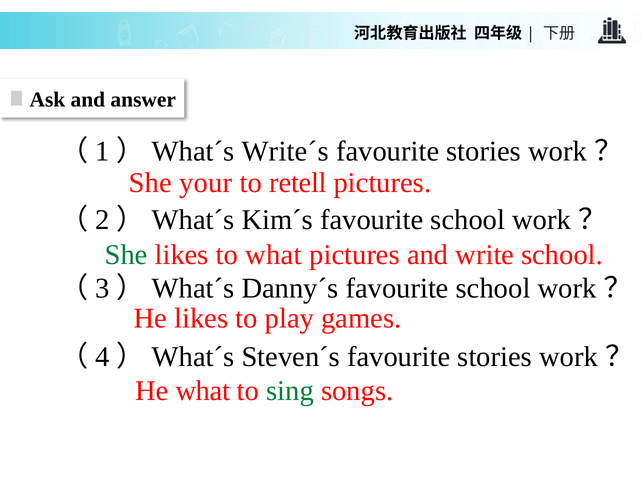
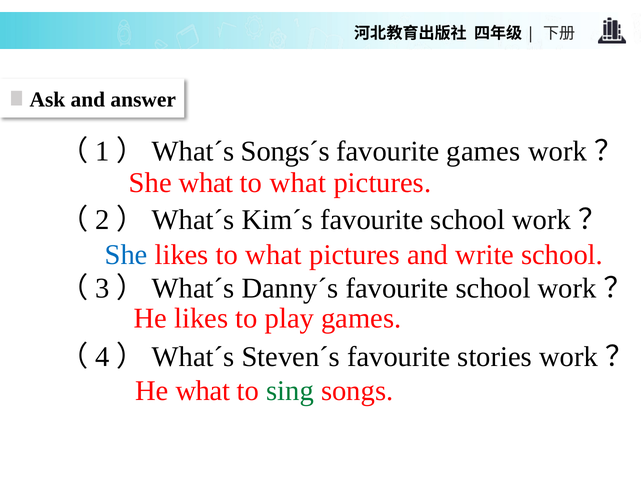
Write´s: Write´s -> Songs´s (285, 151)
stories: stories -> games (483, 151)
She your: your -> what (206, 183)
retell: retell -> what (298, 183)
She colour: green -> blue (126, 255)
